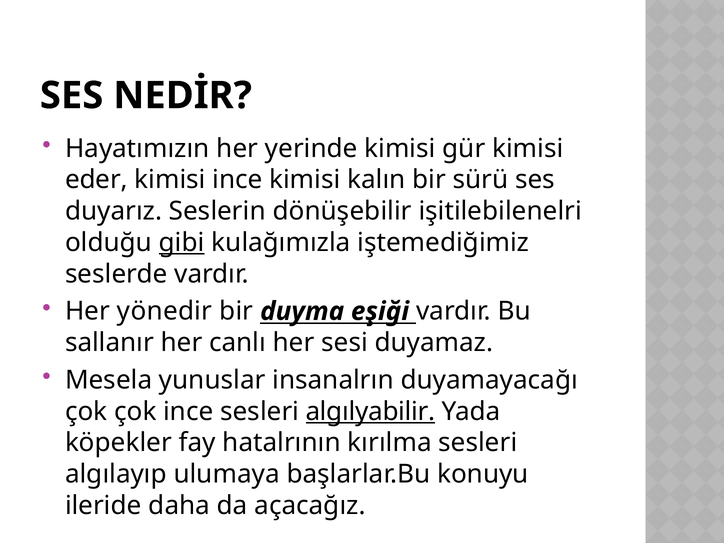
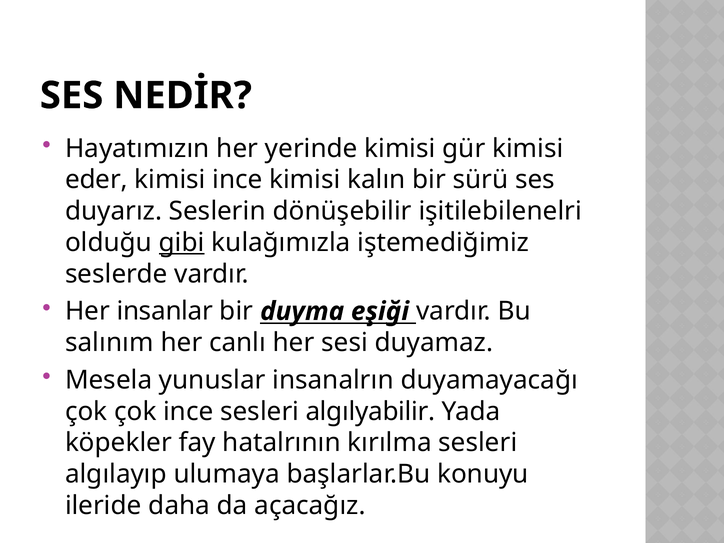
yönedir: yönedir -> insanlar (165, 311)
sallanır: sallanır -> salınım (109, 343)
algılyabilir underline: present -> none (371, 411)
